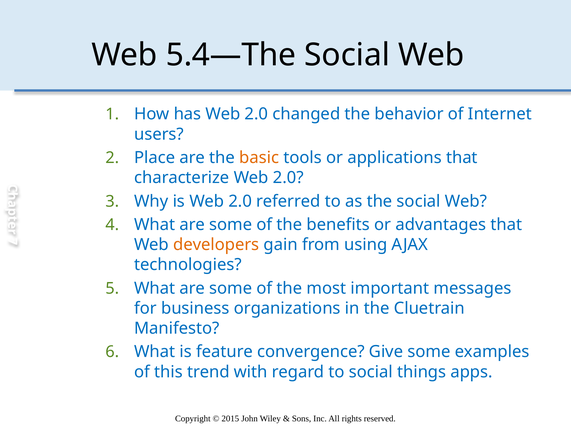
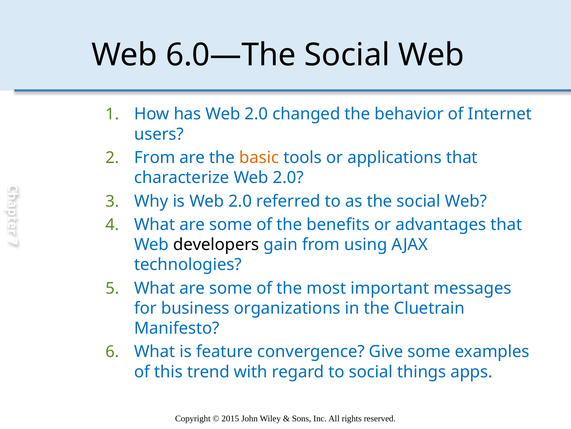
5.4—The: 5.4—The -> 6.0—The (231, 55)
Place: Place -> From (155, 157)
developers colour: orange -> black (216, 244)
